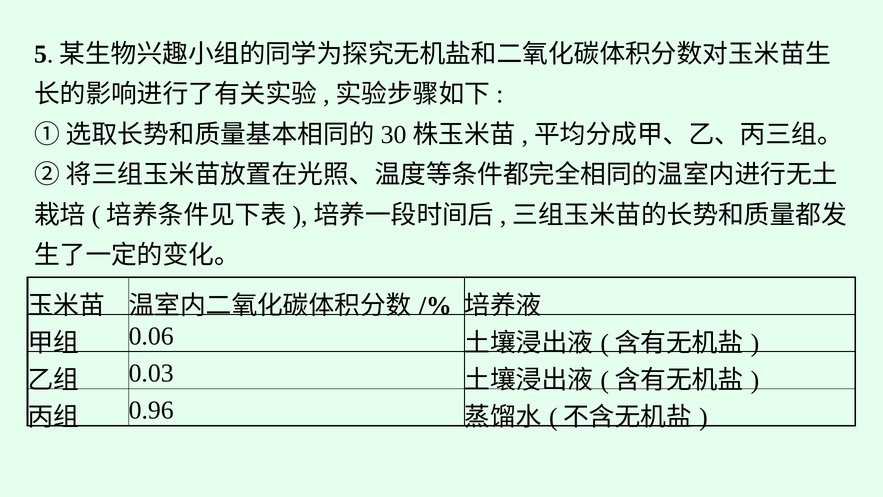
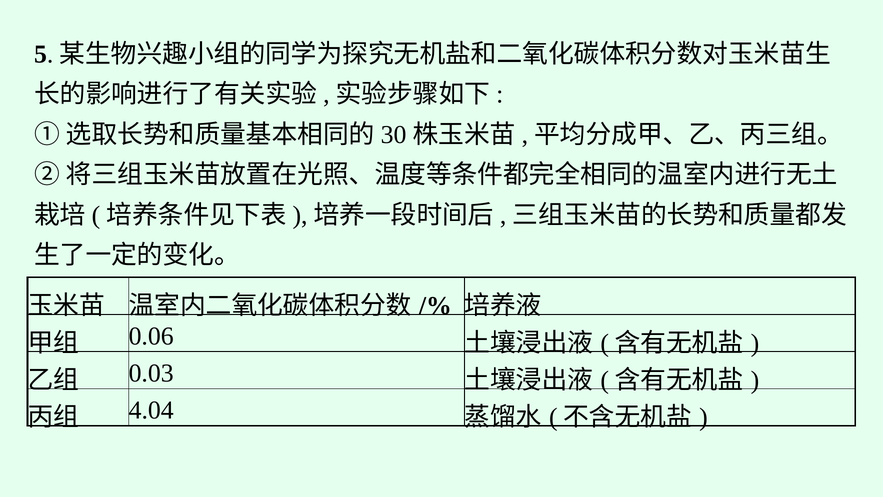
0.96: 0.96 -> 4.04 (151, 410)
